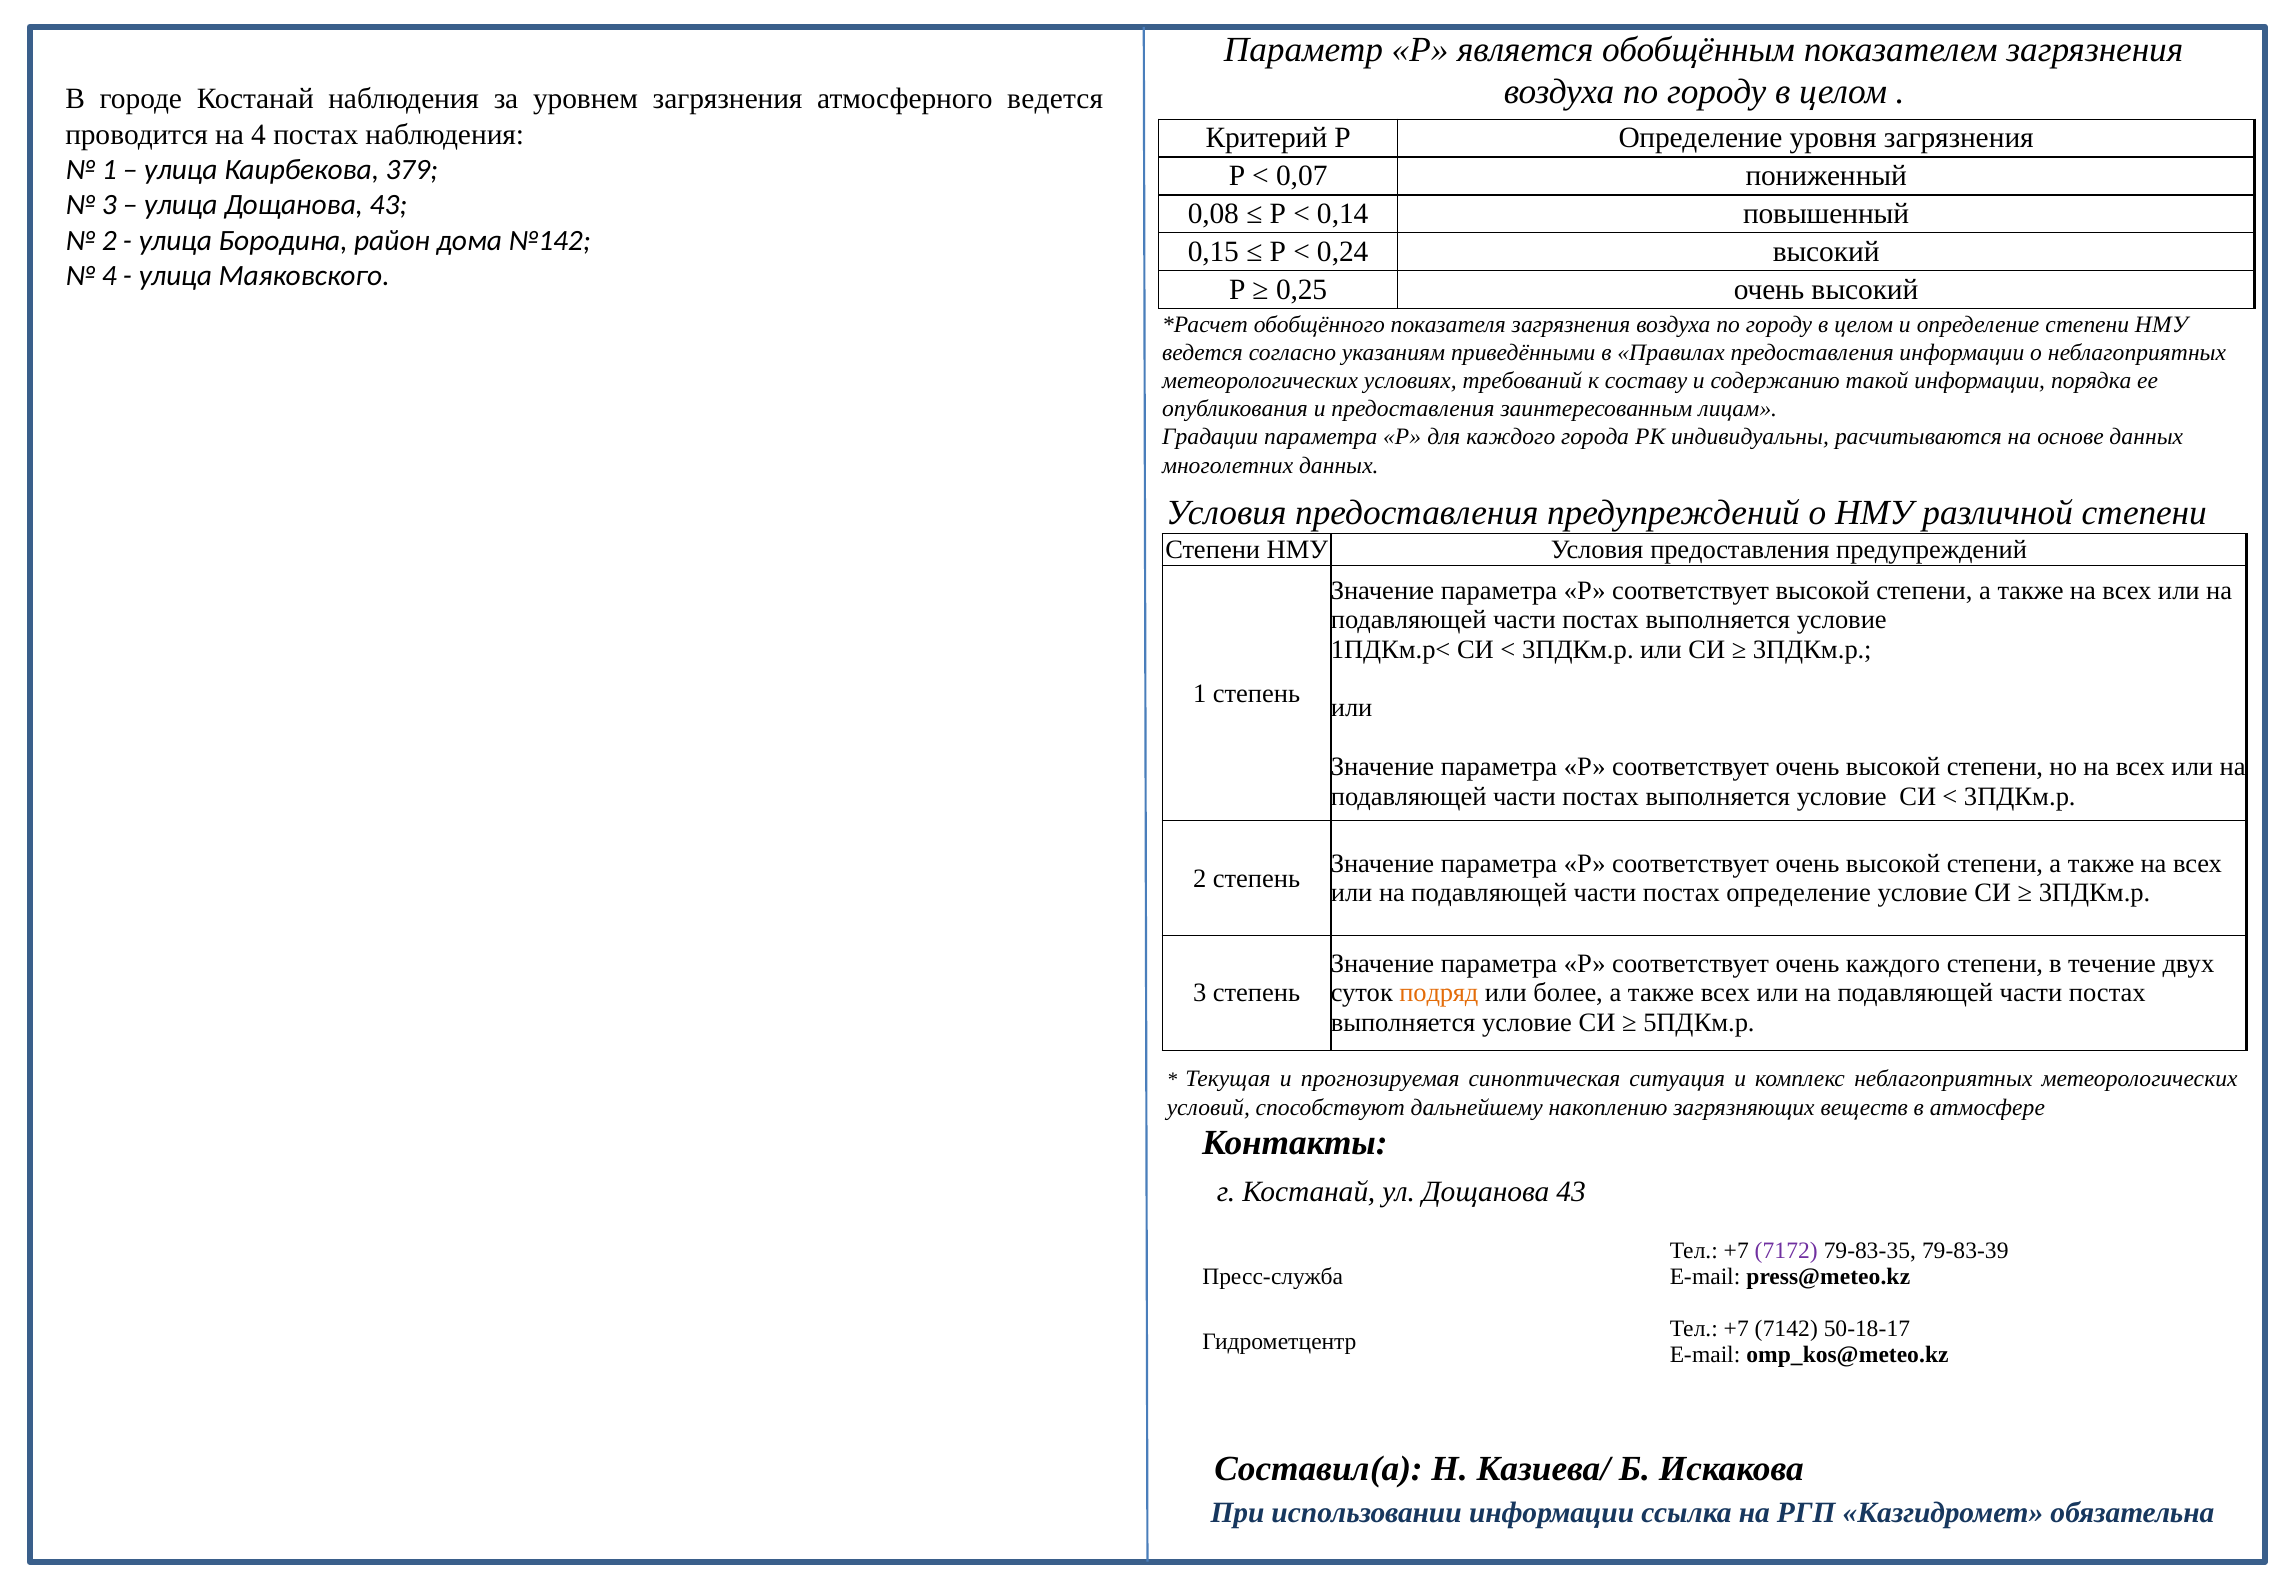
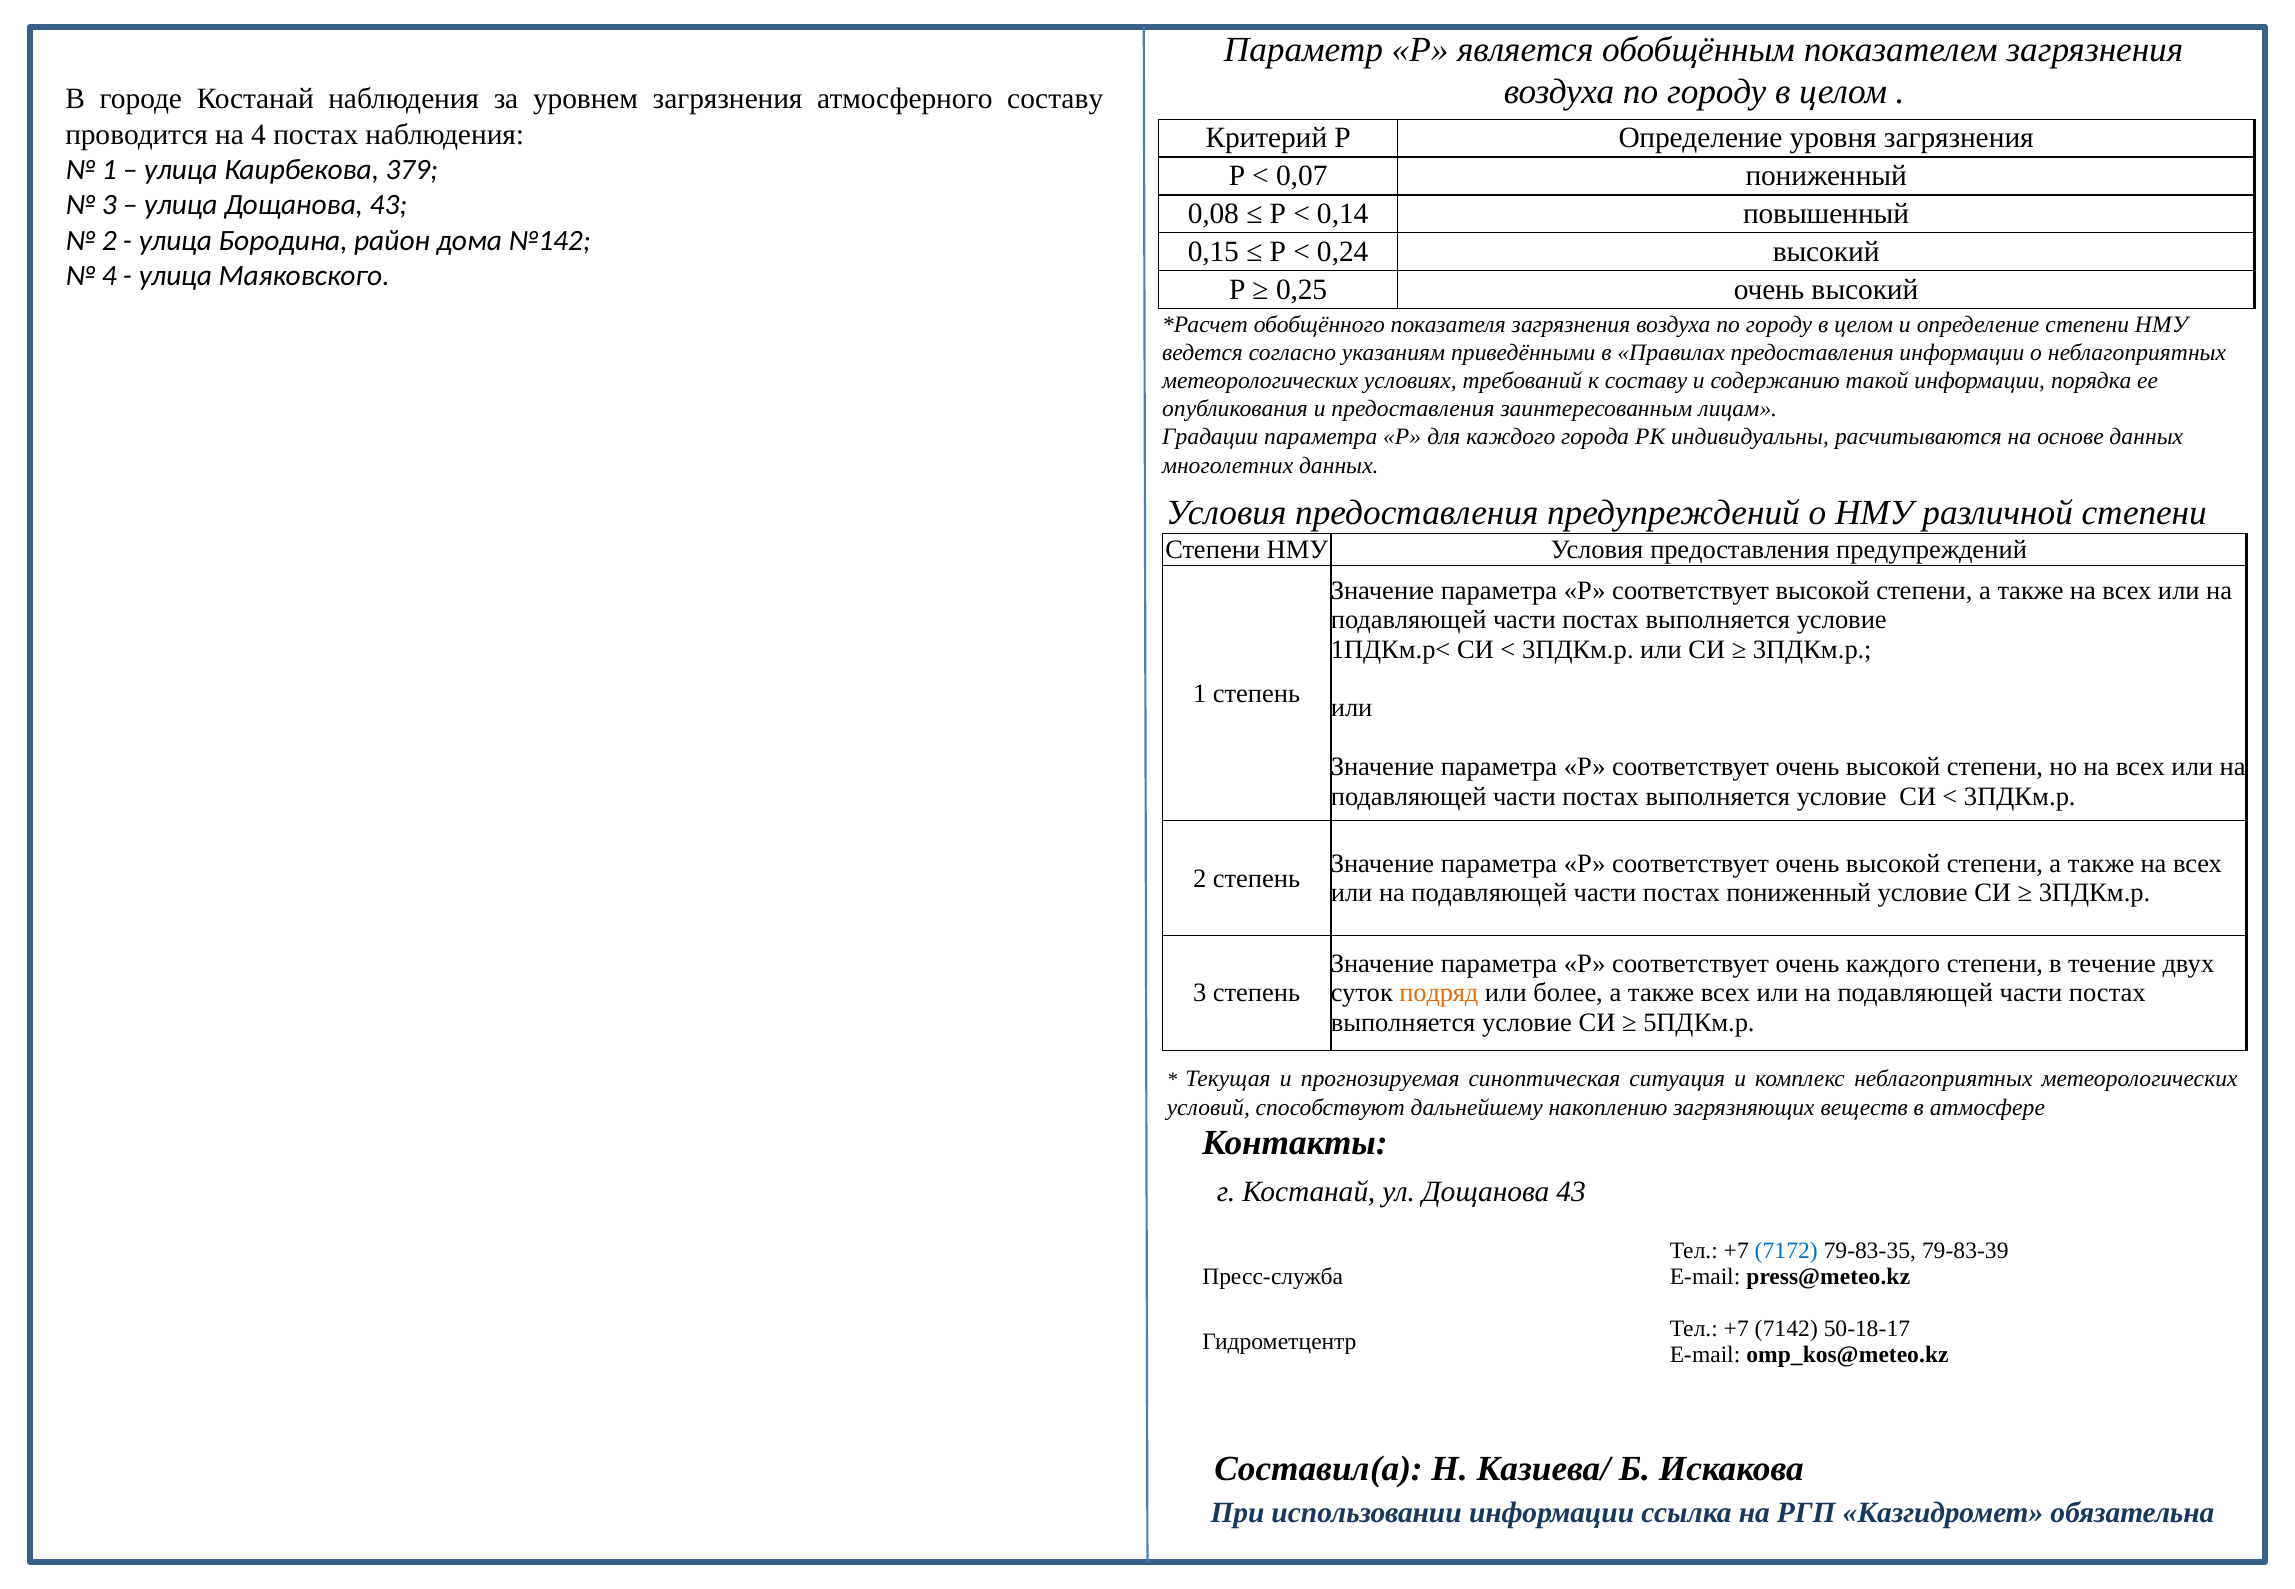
атмосферного ведется: ведется -> составу (1055, 99)
постах определение: определение -> пониженный (1799, 893)
7172 colour: purple -> blue (1786, 1251)
